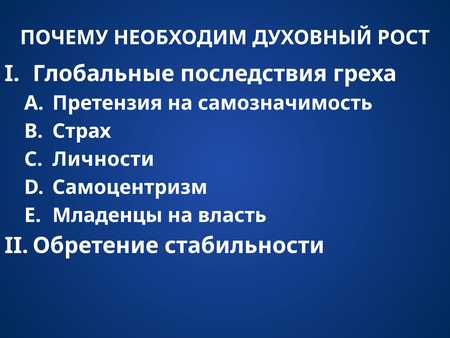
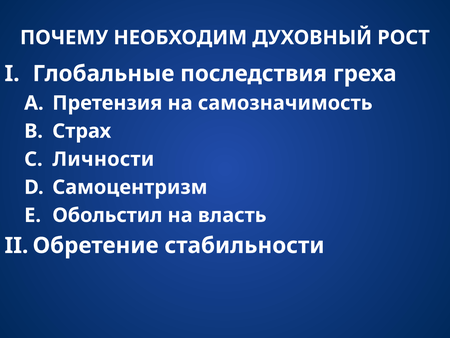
Младенцы: Младенцы -> Обольстил (107, 215)
